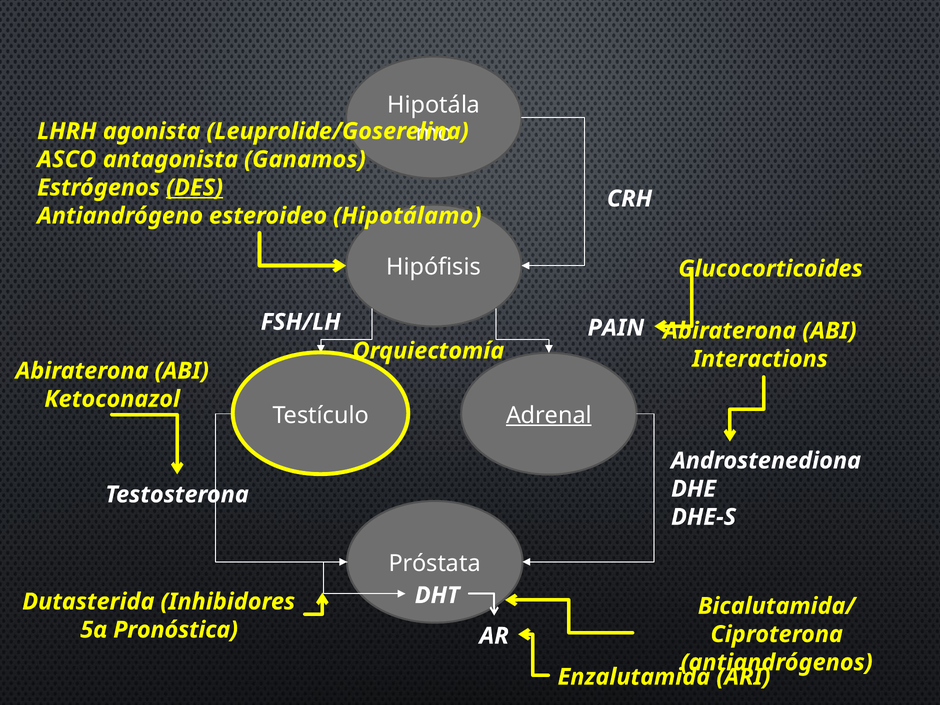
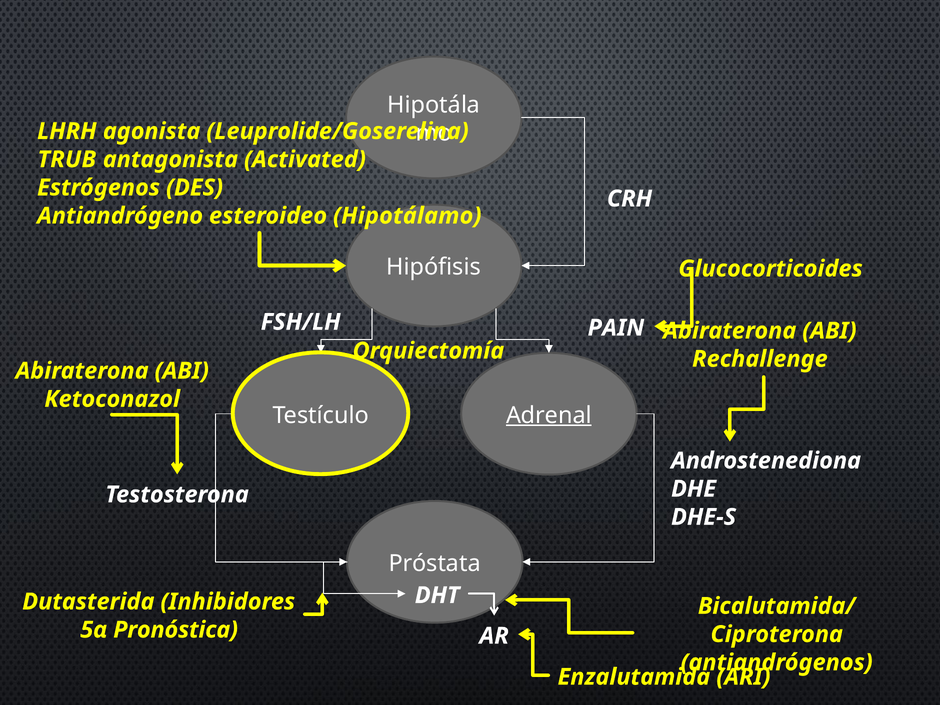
ASCO: ASCO -> TRUB (67, 159)
Ganamos: Ganamos -> Activated (305, 159)
DES underline: present -> none (195, 188)
Interactions: Interactions -> Rechallenge (760, 359)
